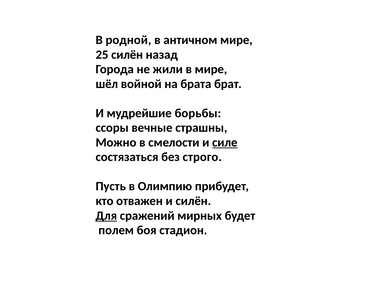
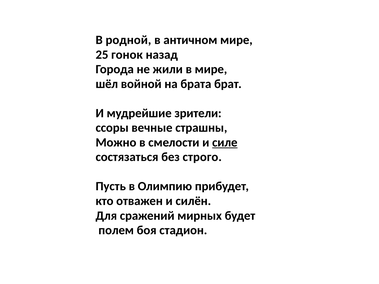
25 силён: силён -> гонок (127, 55)
борьбы: борьбы -> зрители (198, 113)
Для underline: present -> none (106, 216)
